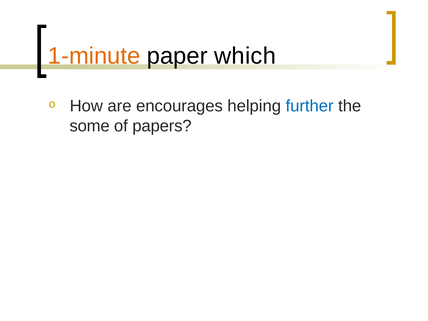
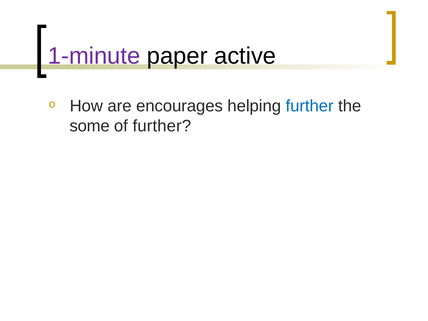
1-minute colour: orange -> purple (94, 56)
which: which -> active (245, 56)
of papers: papers -> further (162, 126)
